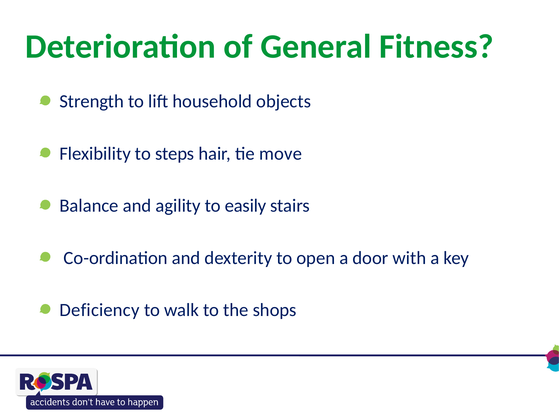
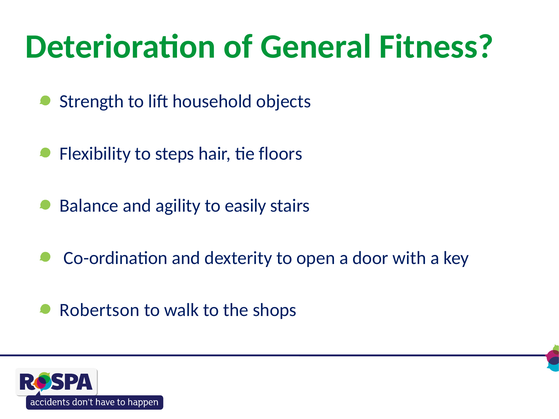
move: move -> floors (281, 154)
Deficiency: Deficiency -> Robertson (100, 310)
